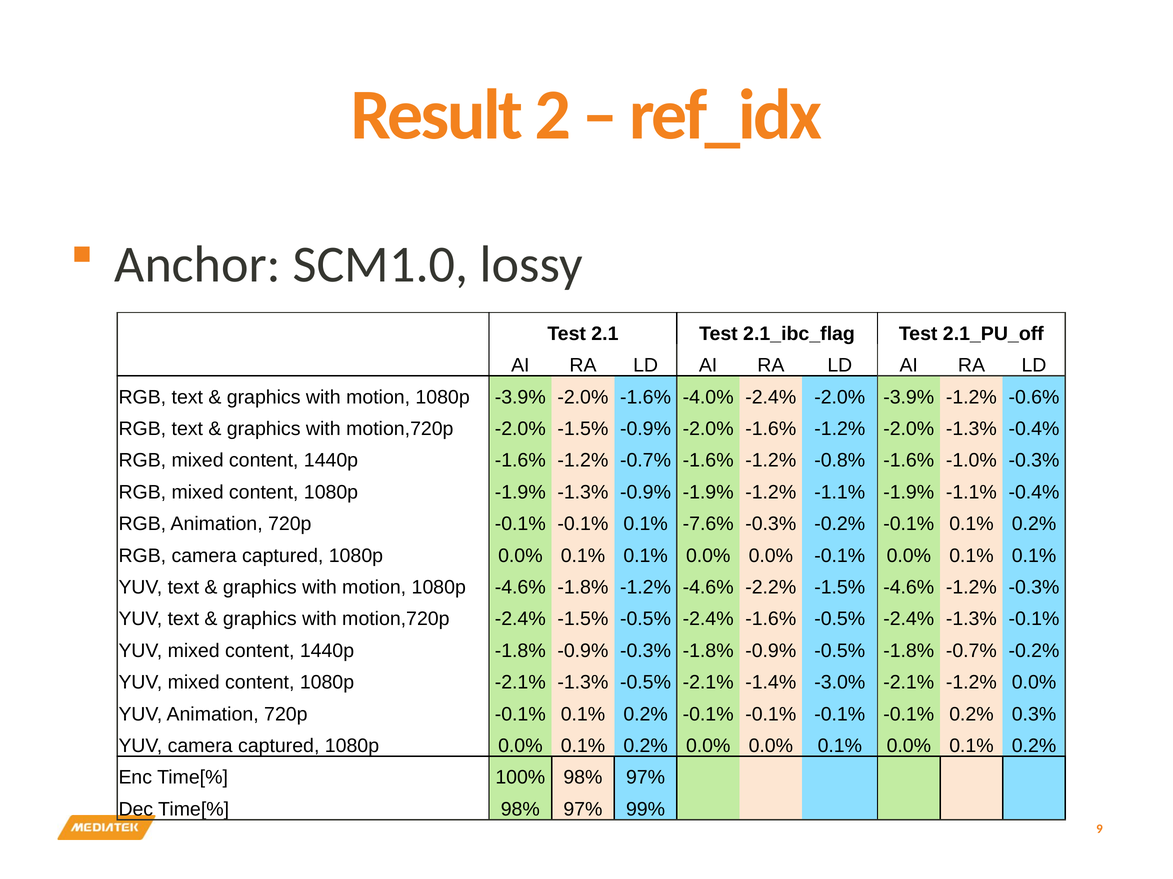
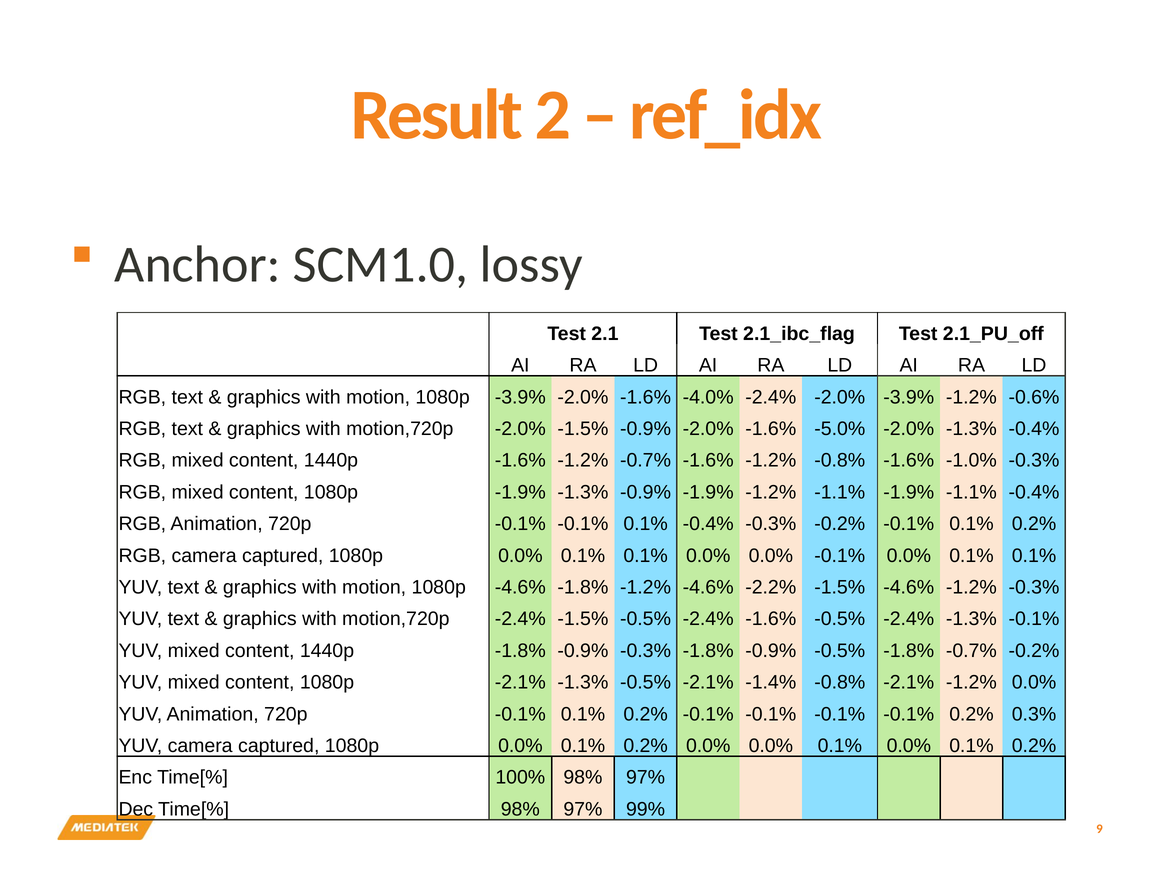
-2.0% -1.6% -1.2%: -1.2% -> -5.0% (840, 429)
0.1% -7.6%: -7.6% -> -0.4% (708, 524)
-1.4% -3.0%: -3.0% -> -0.8% (840, 683)
